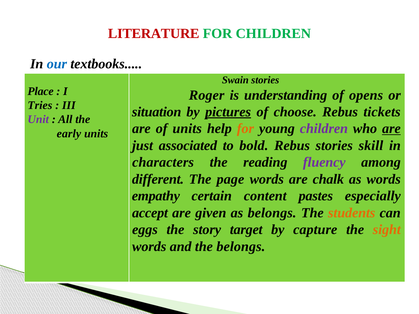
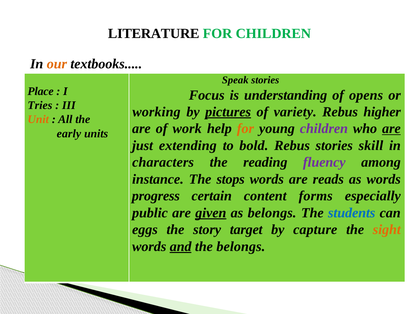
LITERATURE colour: red -> black (154, 33)
our colour: blue -> orange (57, 64)
Swain: Swain -> Speak (235, 80)
Roger: Roger -> Focus (207, 95)
situation: situation -> working (156, 112)
choose: choose -> variety (295, 112)
tickets: tickets -> higher (382, 112)
Unit colour: purple -> orange (38, 120)
of units: units -> work (187, 129)
associated: associated -> extending (188, 146)
different: different -> instance (158, 179)
page: page -> stops (231, 179)
chalk: chalk -> reads (328, 179)
empathy: empathy -> progress (156, 196)
pastes: pastes -> forms (316, 196)
accept: accept -> public (150, 213)
given underline: none -> present (211, 213)
students colour: orange -> blue (352, 213)
and underline: none -> present (181, 247)
